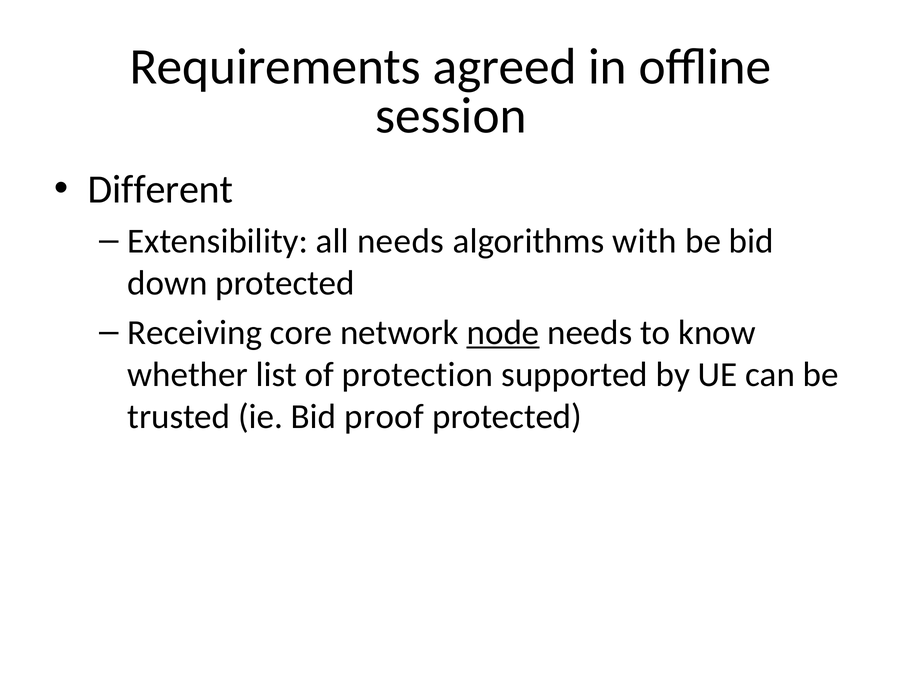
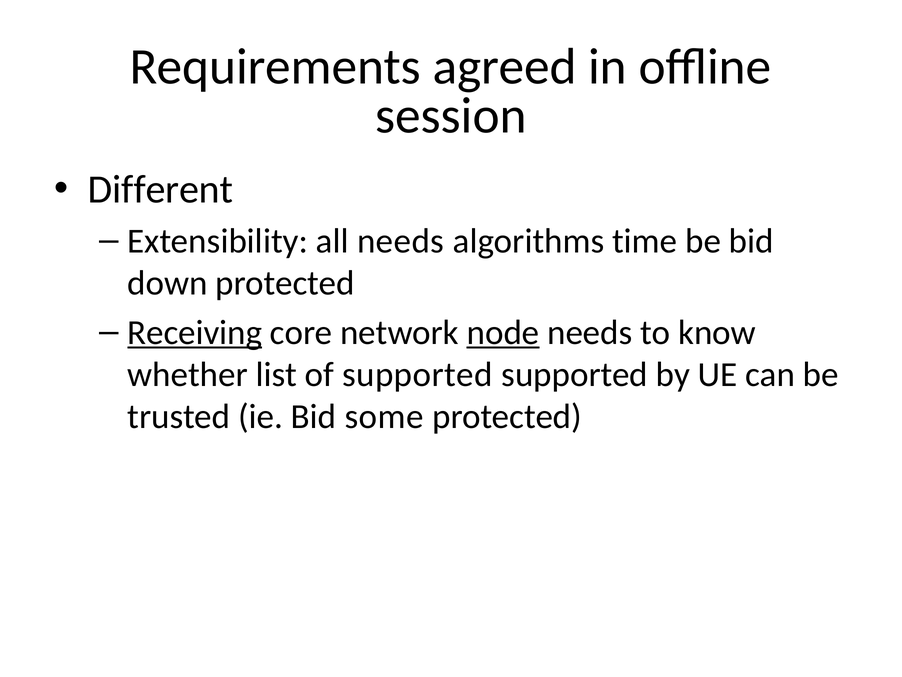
with: with -> time (645, 241)
Receiving underline: none -> present (195, 332)
of protection: protection -> supported (417, 374)
proof: proof -> some (384, 417)
